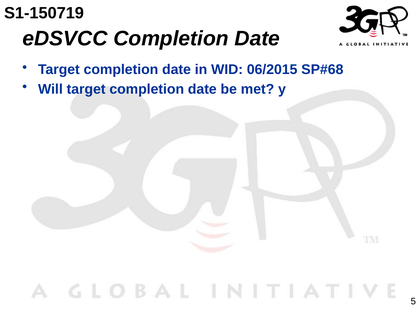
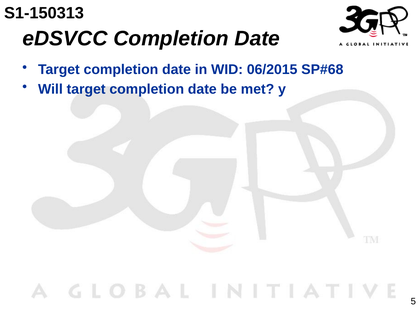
S1-150719: S1-150719 -> S1-150313 (44, 13)
